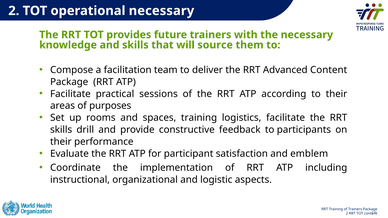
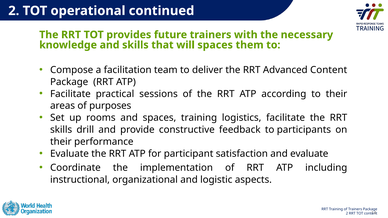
operational necessary: necessary -> continued (162, 11)
will source: source -> spaces (215, 45)
and emblem: emblem -> evaluate (309, 154)
